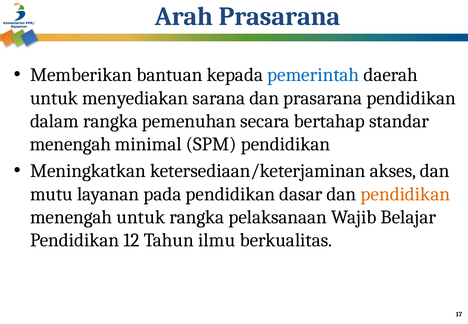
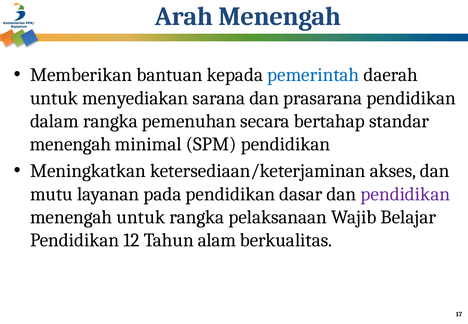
Arah Prasarana: Prasarana -> Menengah (280, 16)
pendidikan colour: orange -> purple (405, 194)
ilmu: ilmu -> alam (217, 240)
